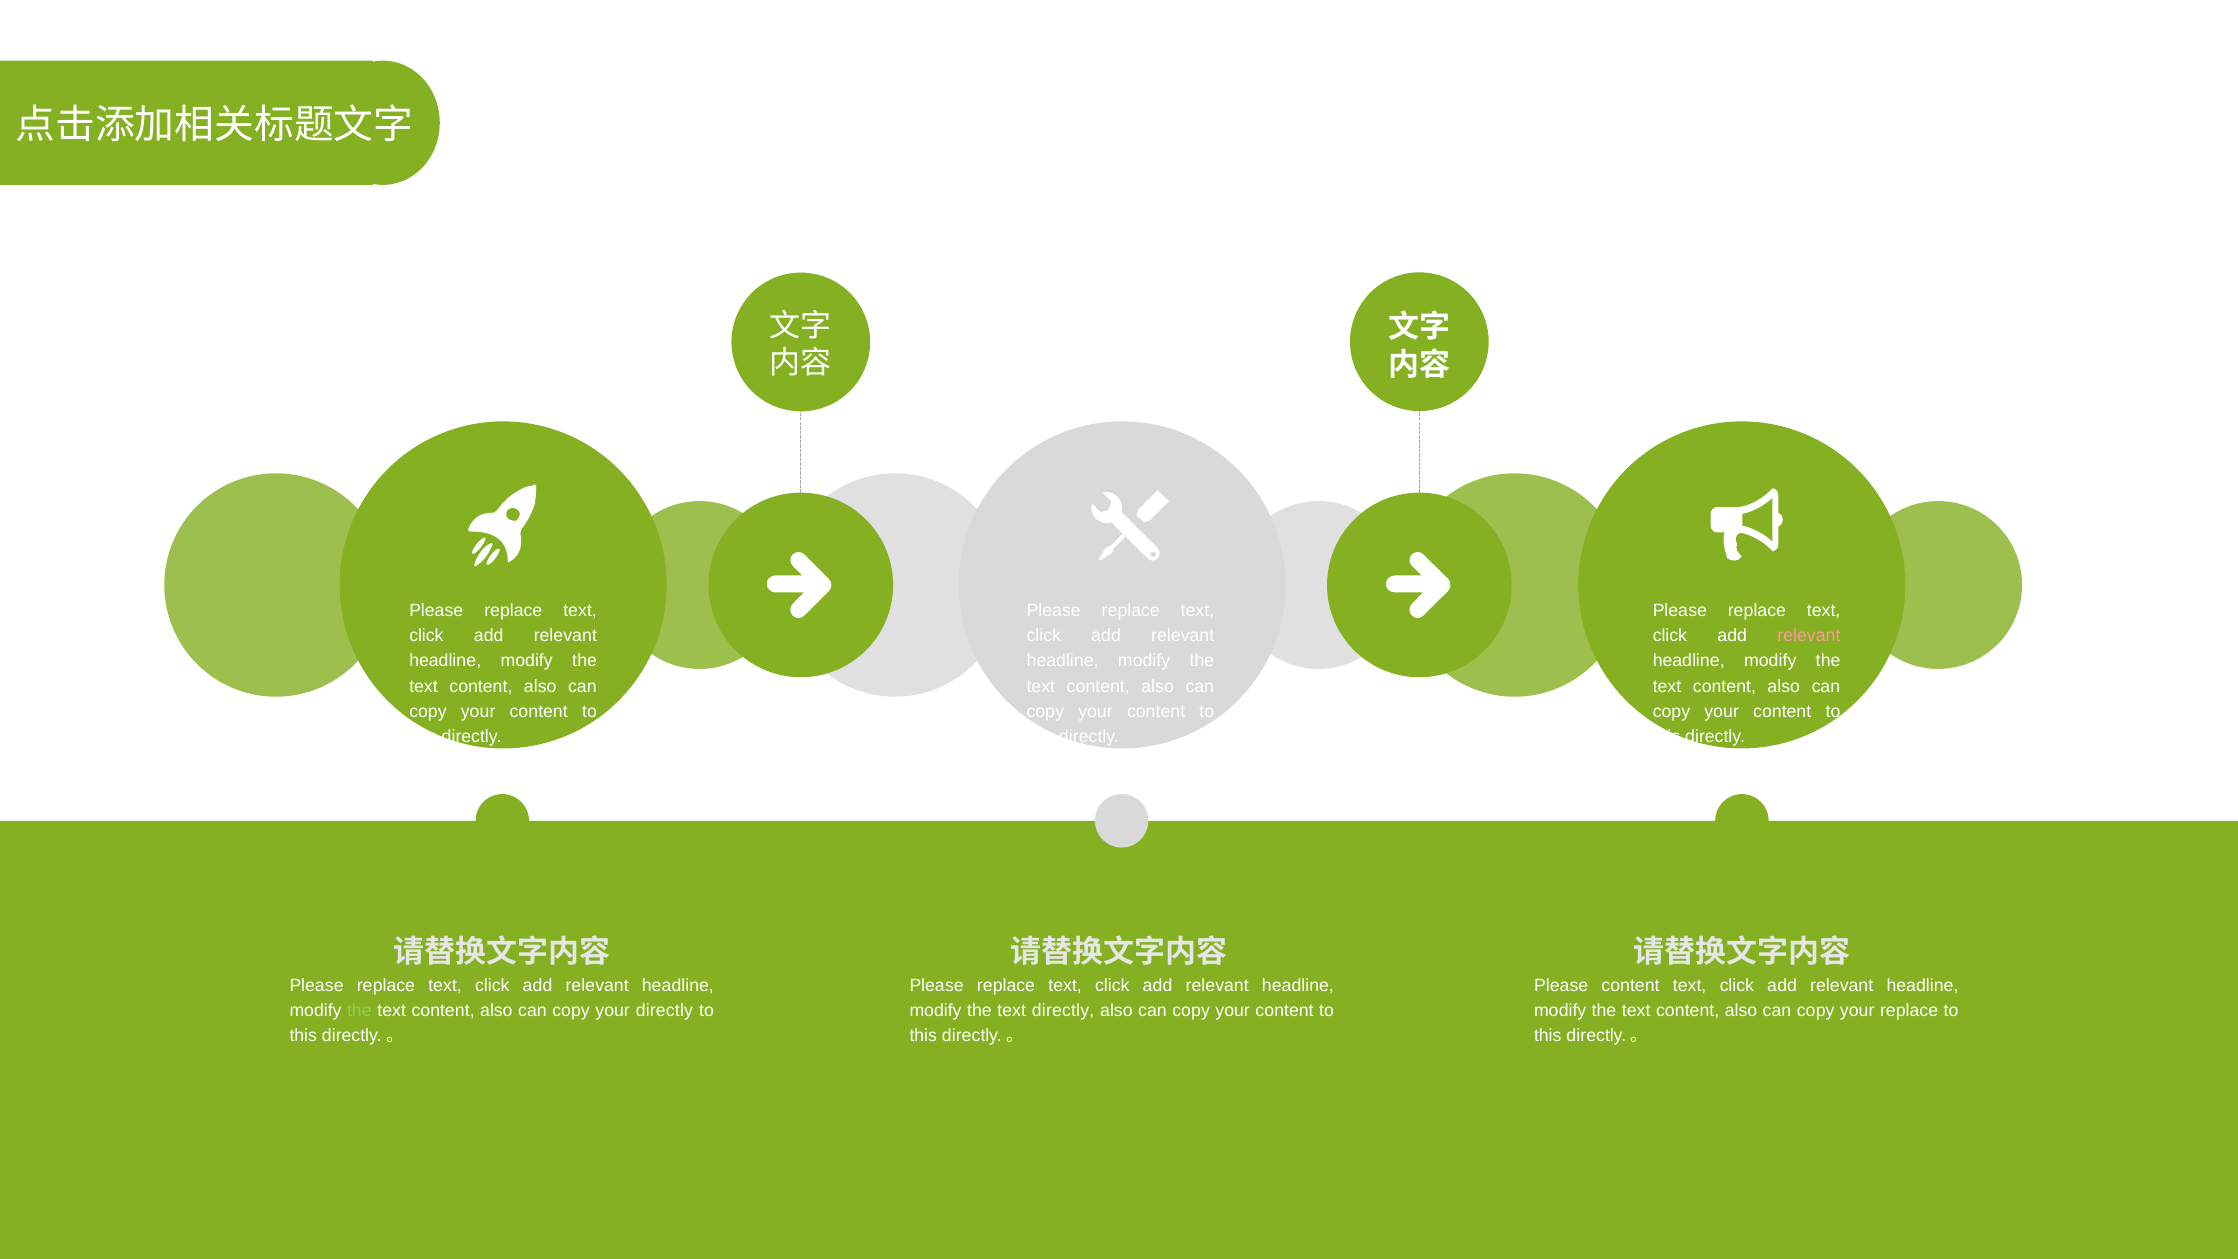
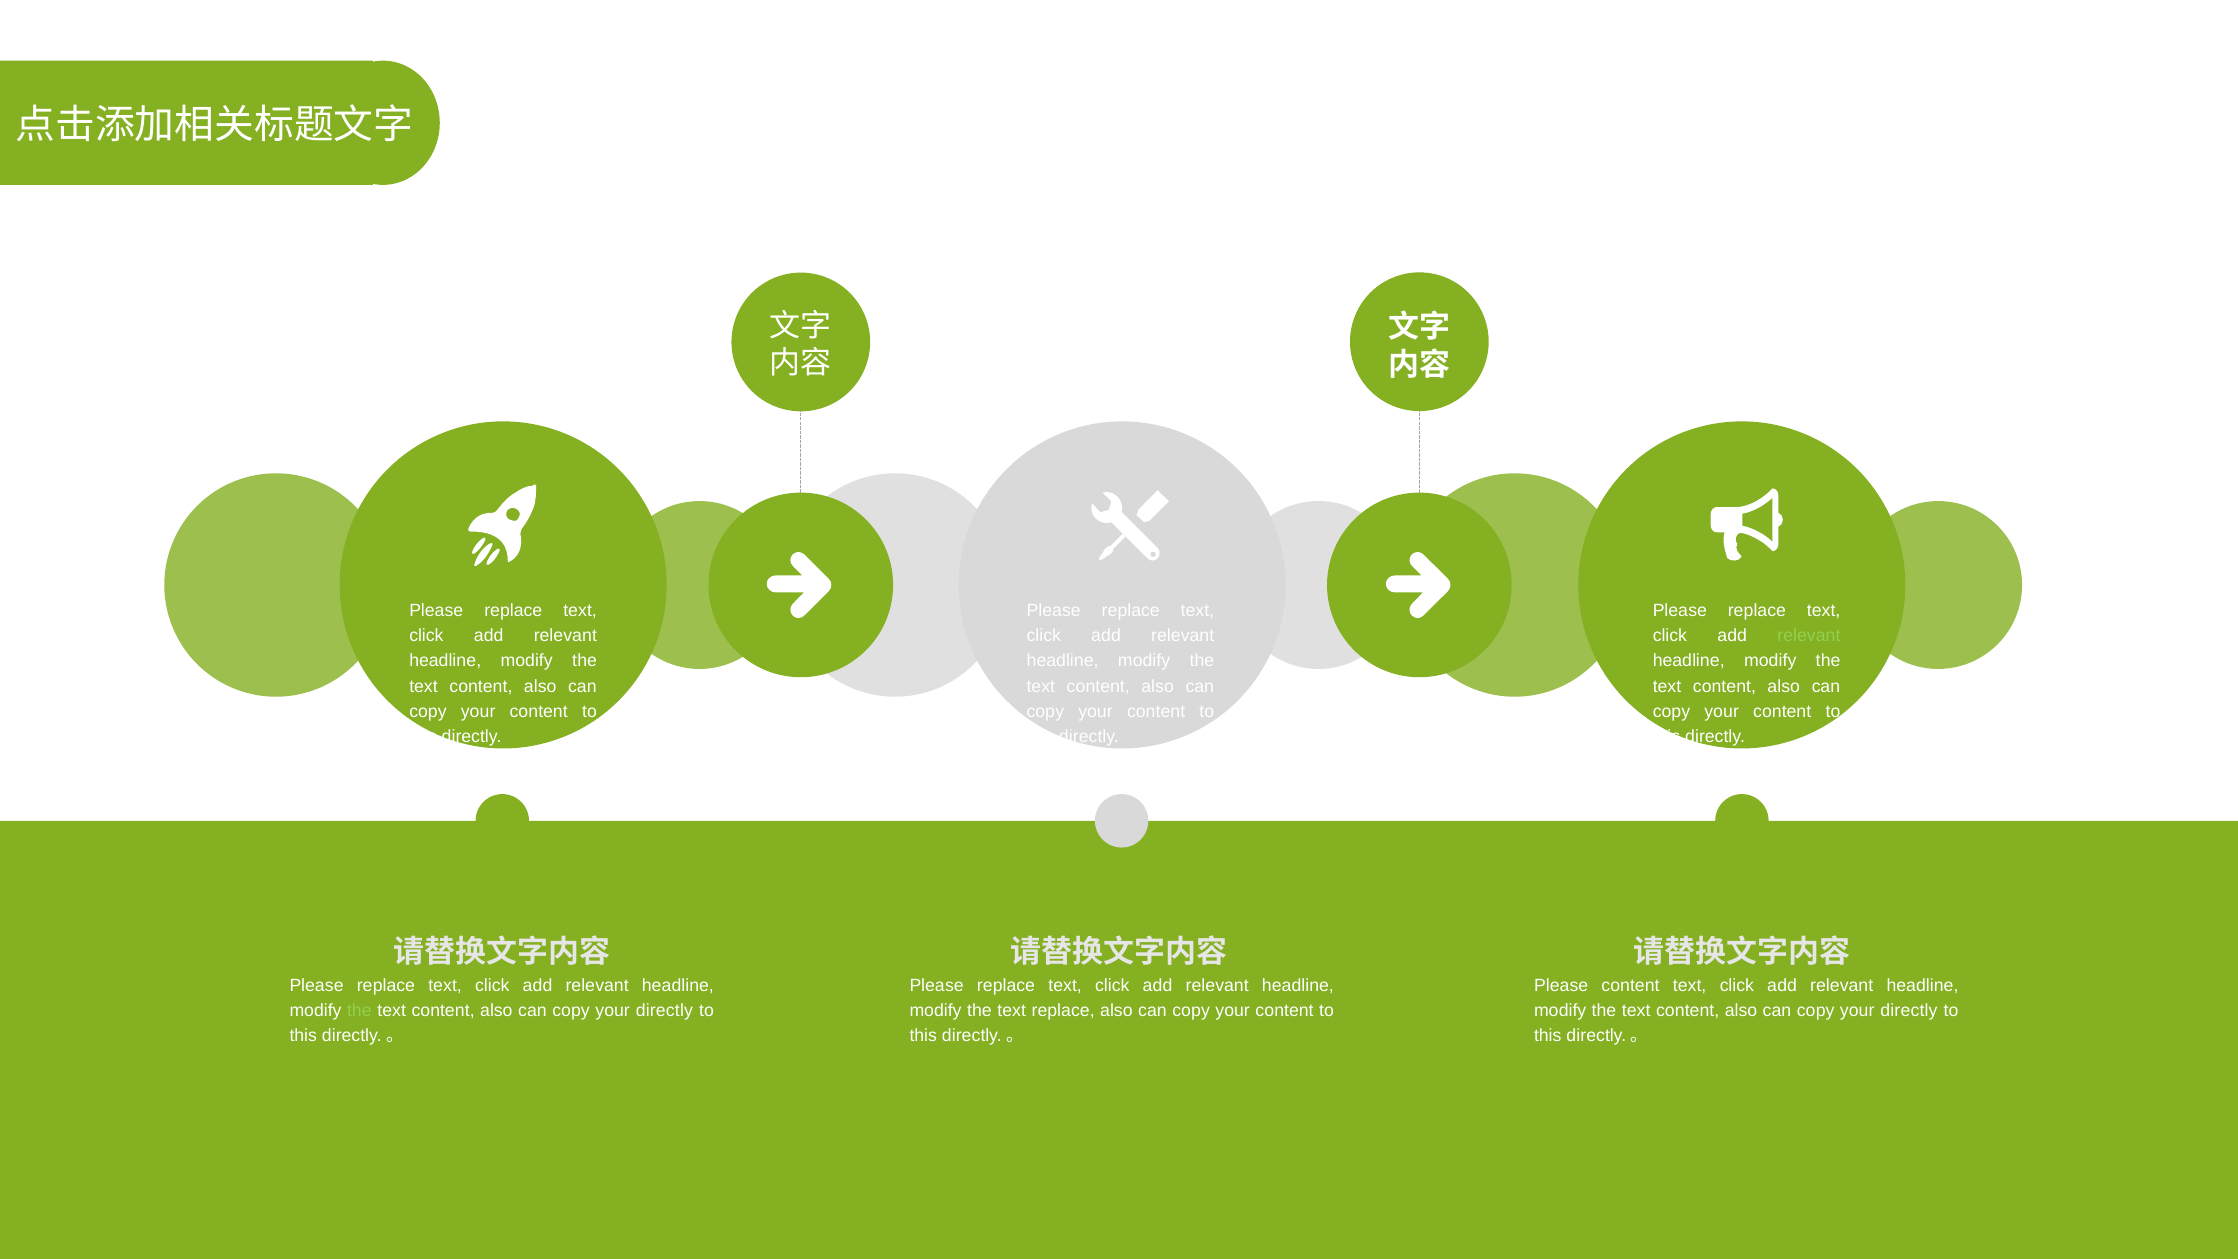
relevant colour: pink -> light green (1809, 636)
text directly: directly -> replace (1063, 1011)
replace: replace -> directly (1909, 1011)
